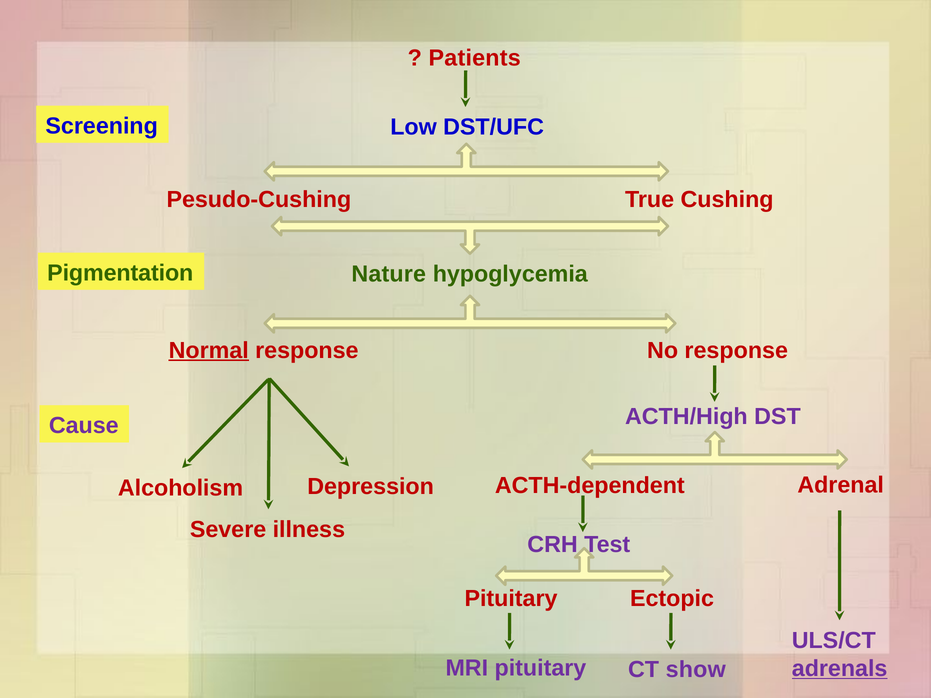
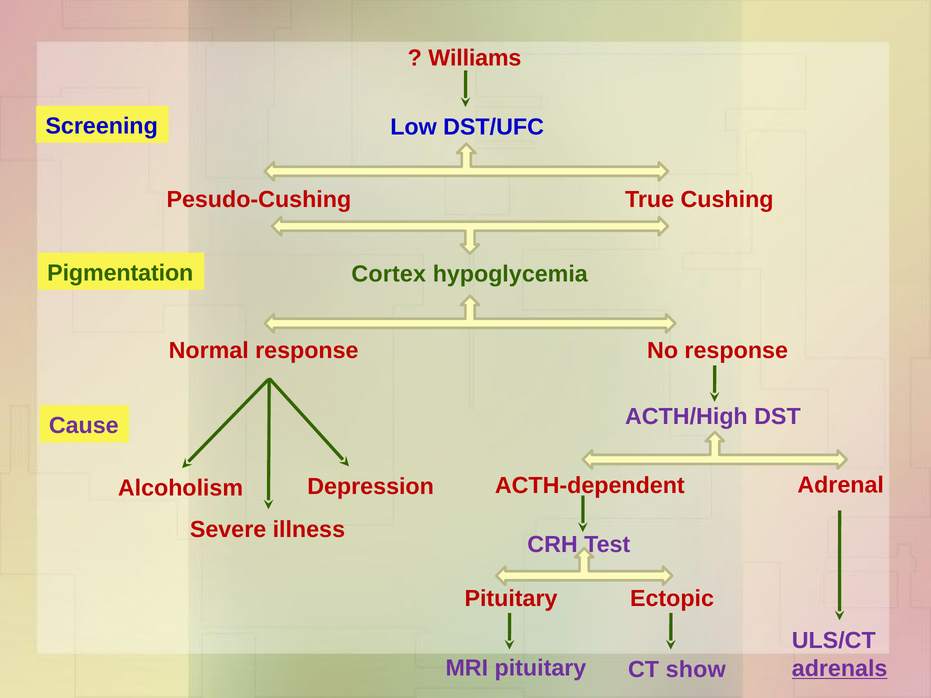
Patients: Patients -> Williams (475, 58)
Nature: Nature -> Cortex (389, 274)
Normal underline: present -> none (209, 350)
